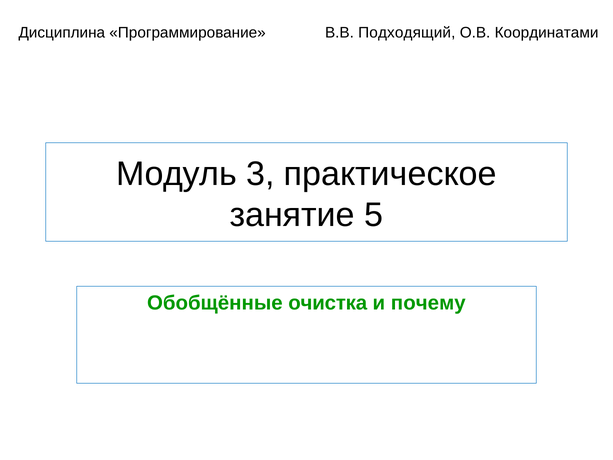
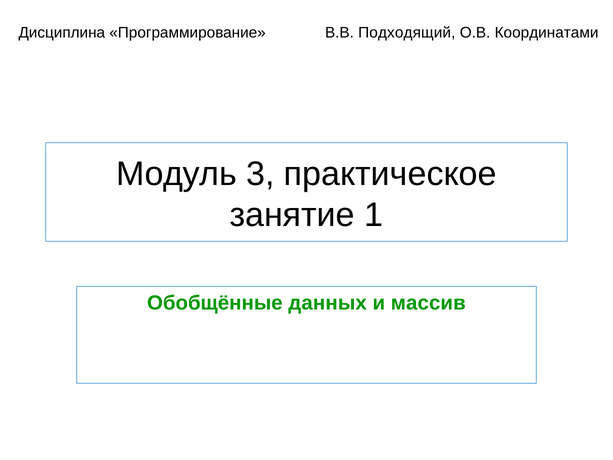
5: 5 -> 1 (374, 215)
очистка: очистка -> данных (328, 303)
почему: почему -> массив (428, 303)
